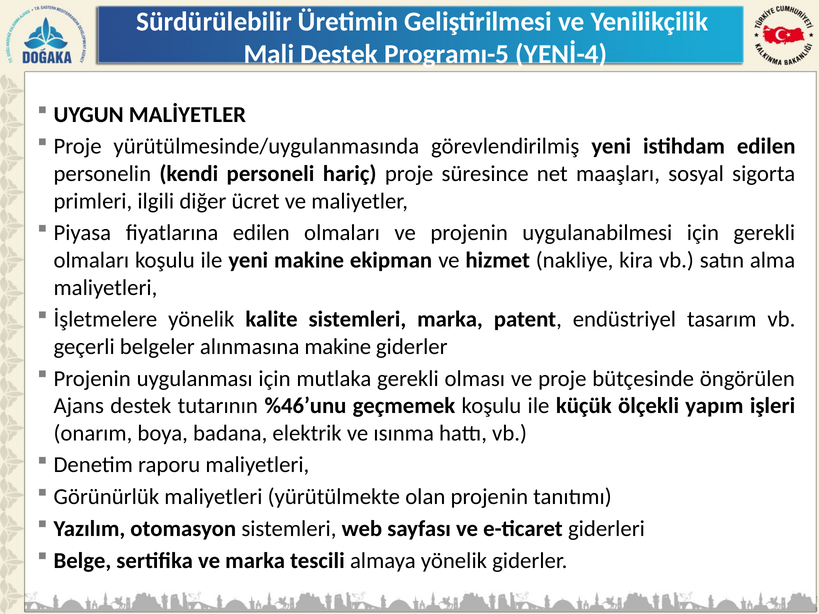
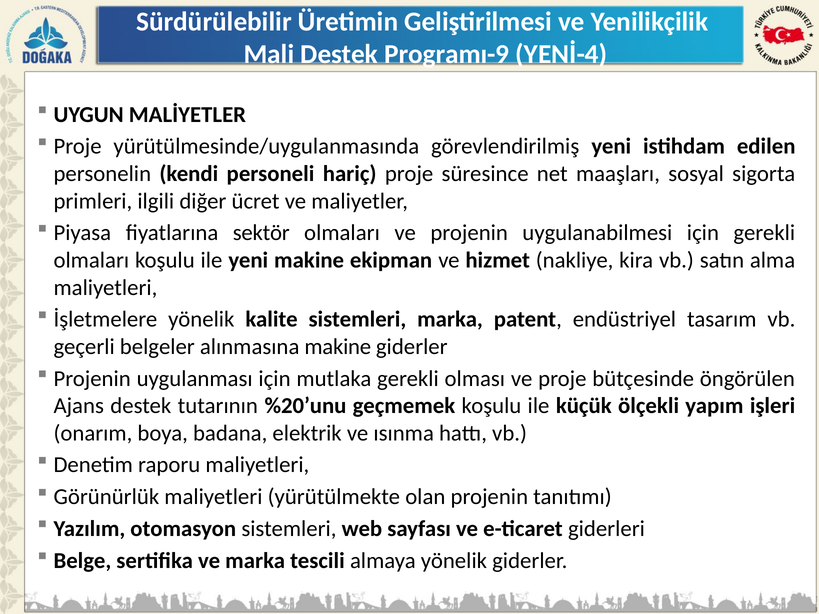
Programı-5: Programı-5 -> Programı-9 (447, 55)
fiyatlarına edilen: edilen -> sektör (261, 233)
%46’unu: %46’unu -> %20’unu (305, 406)
